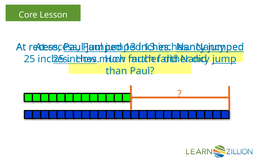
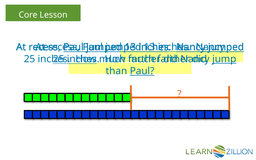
Paul underline: none -> present (142, 71)
